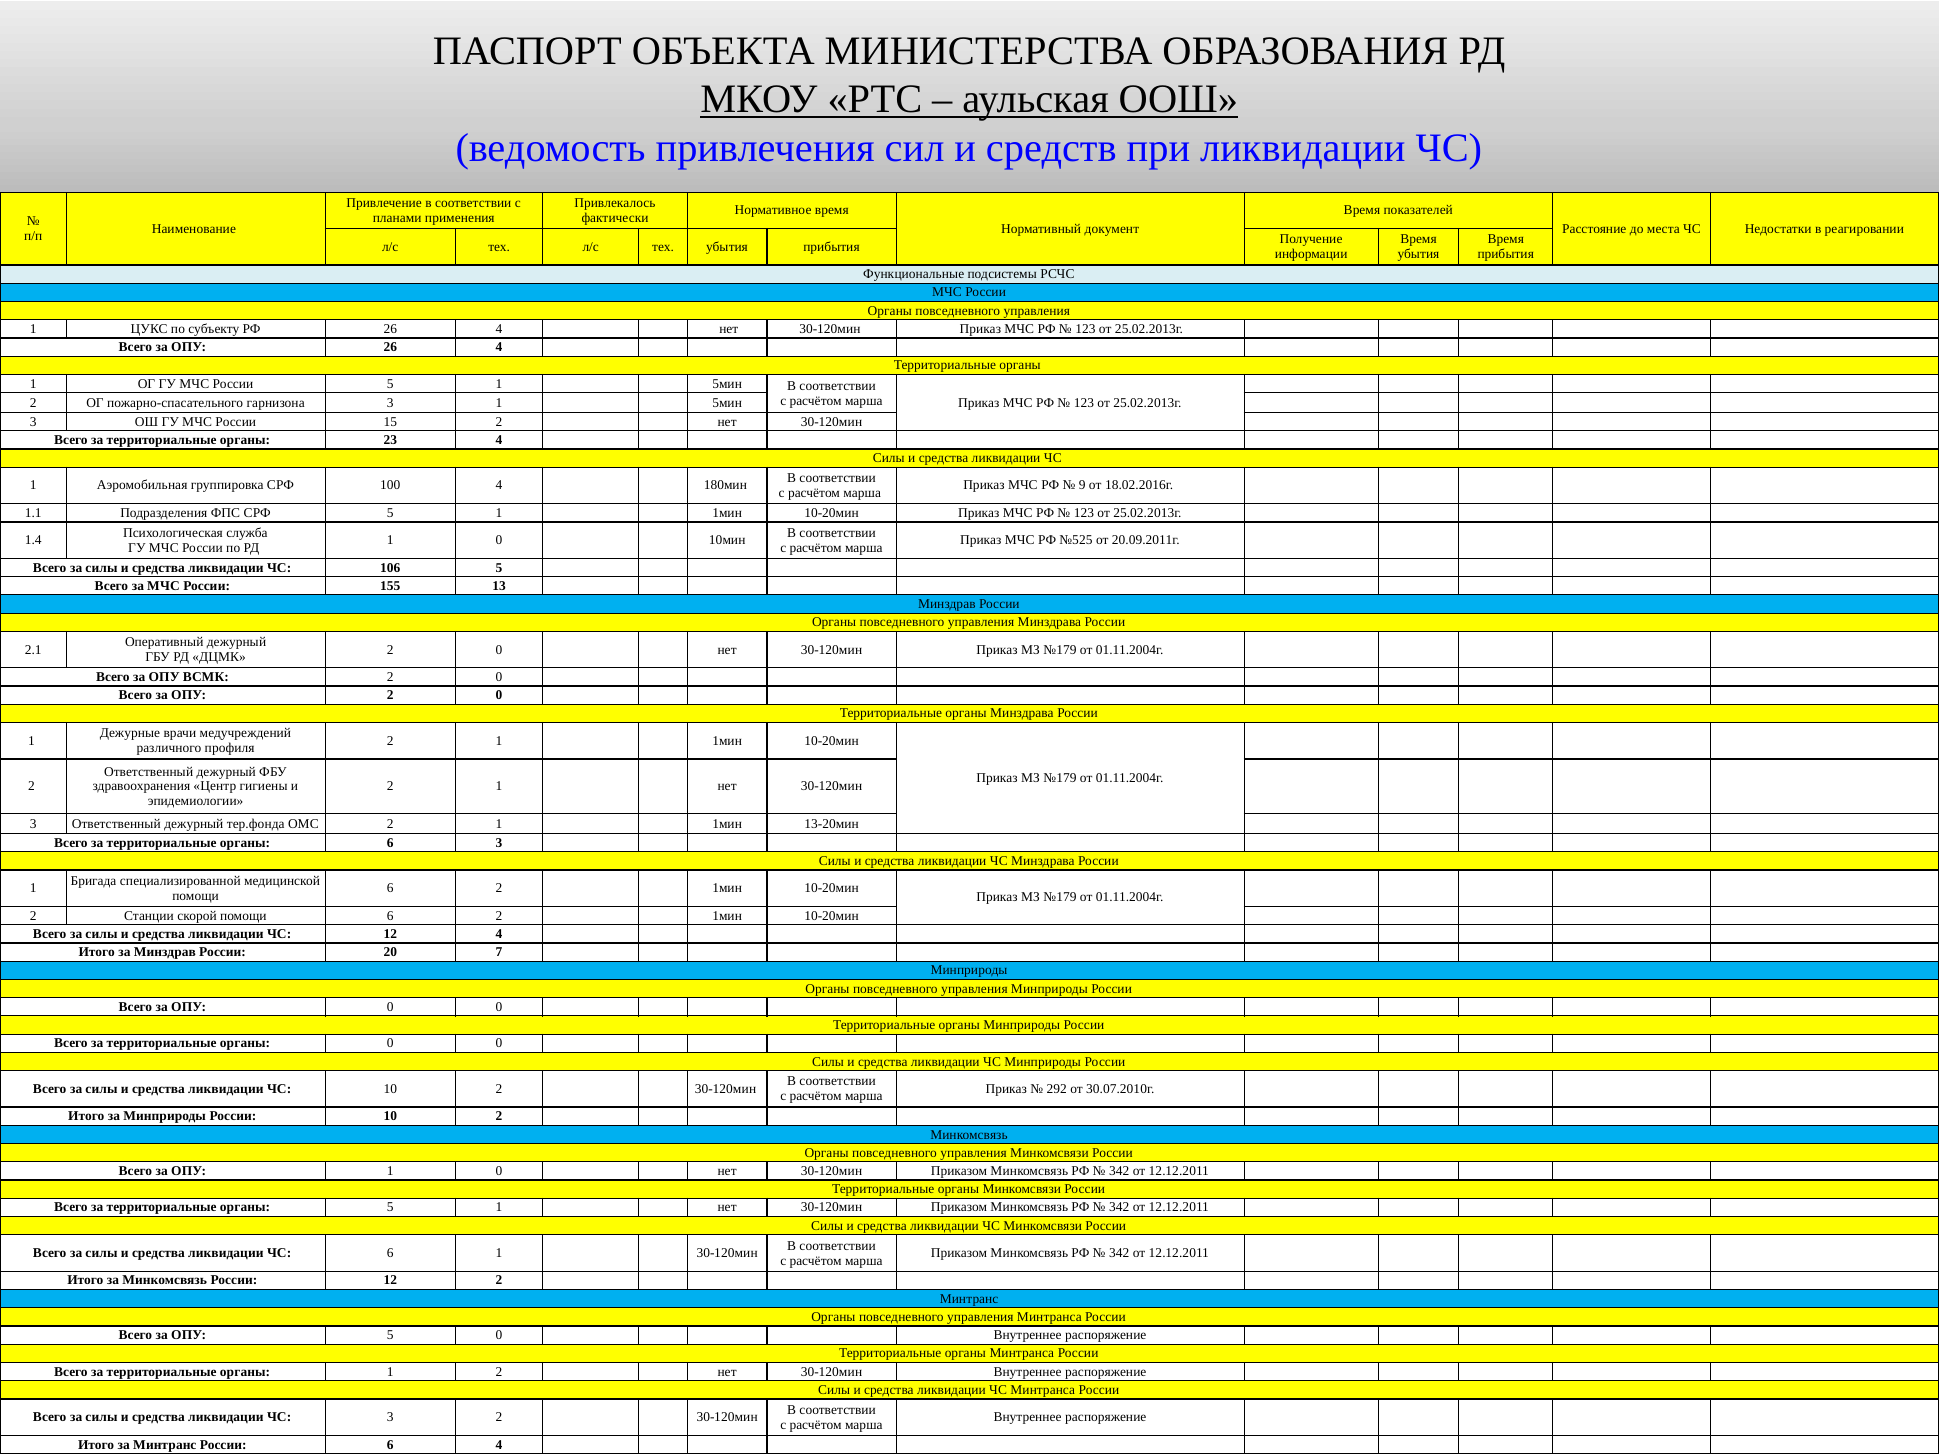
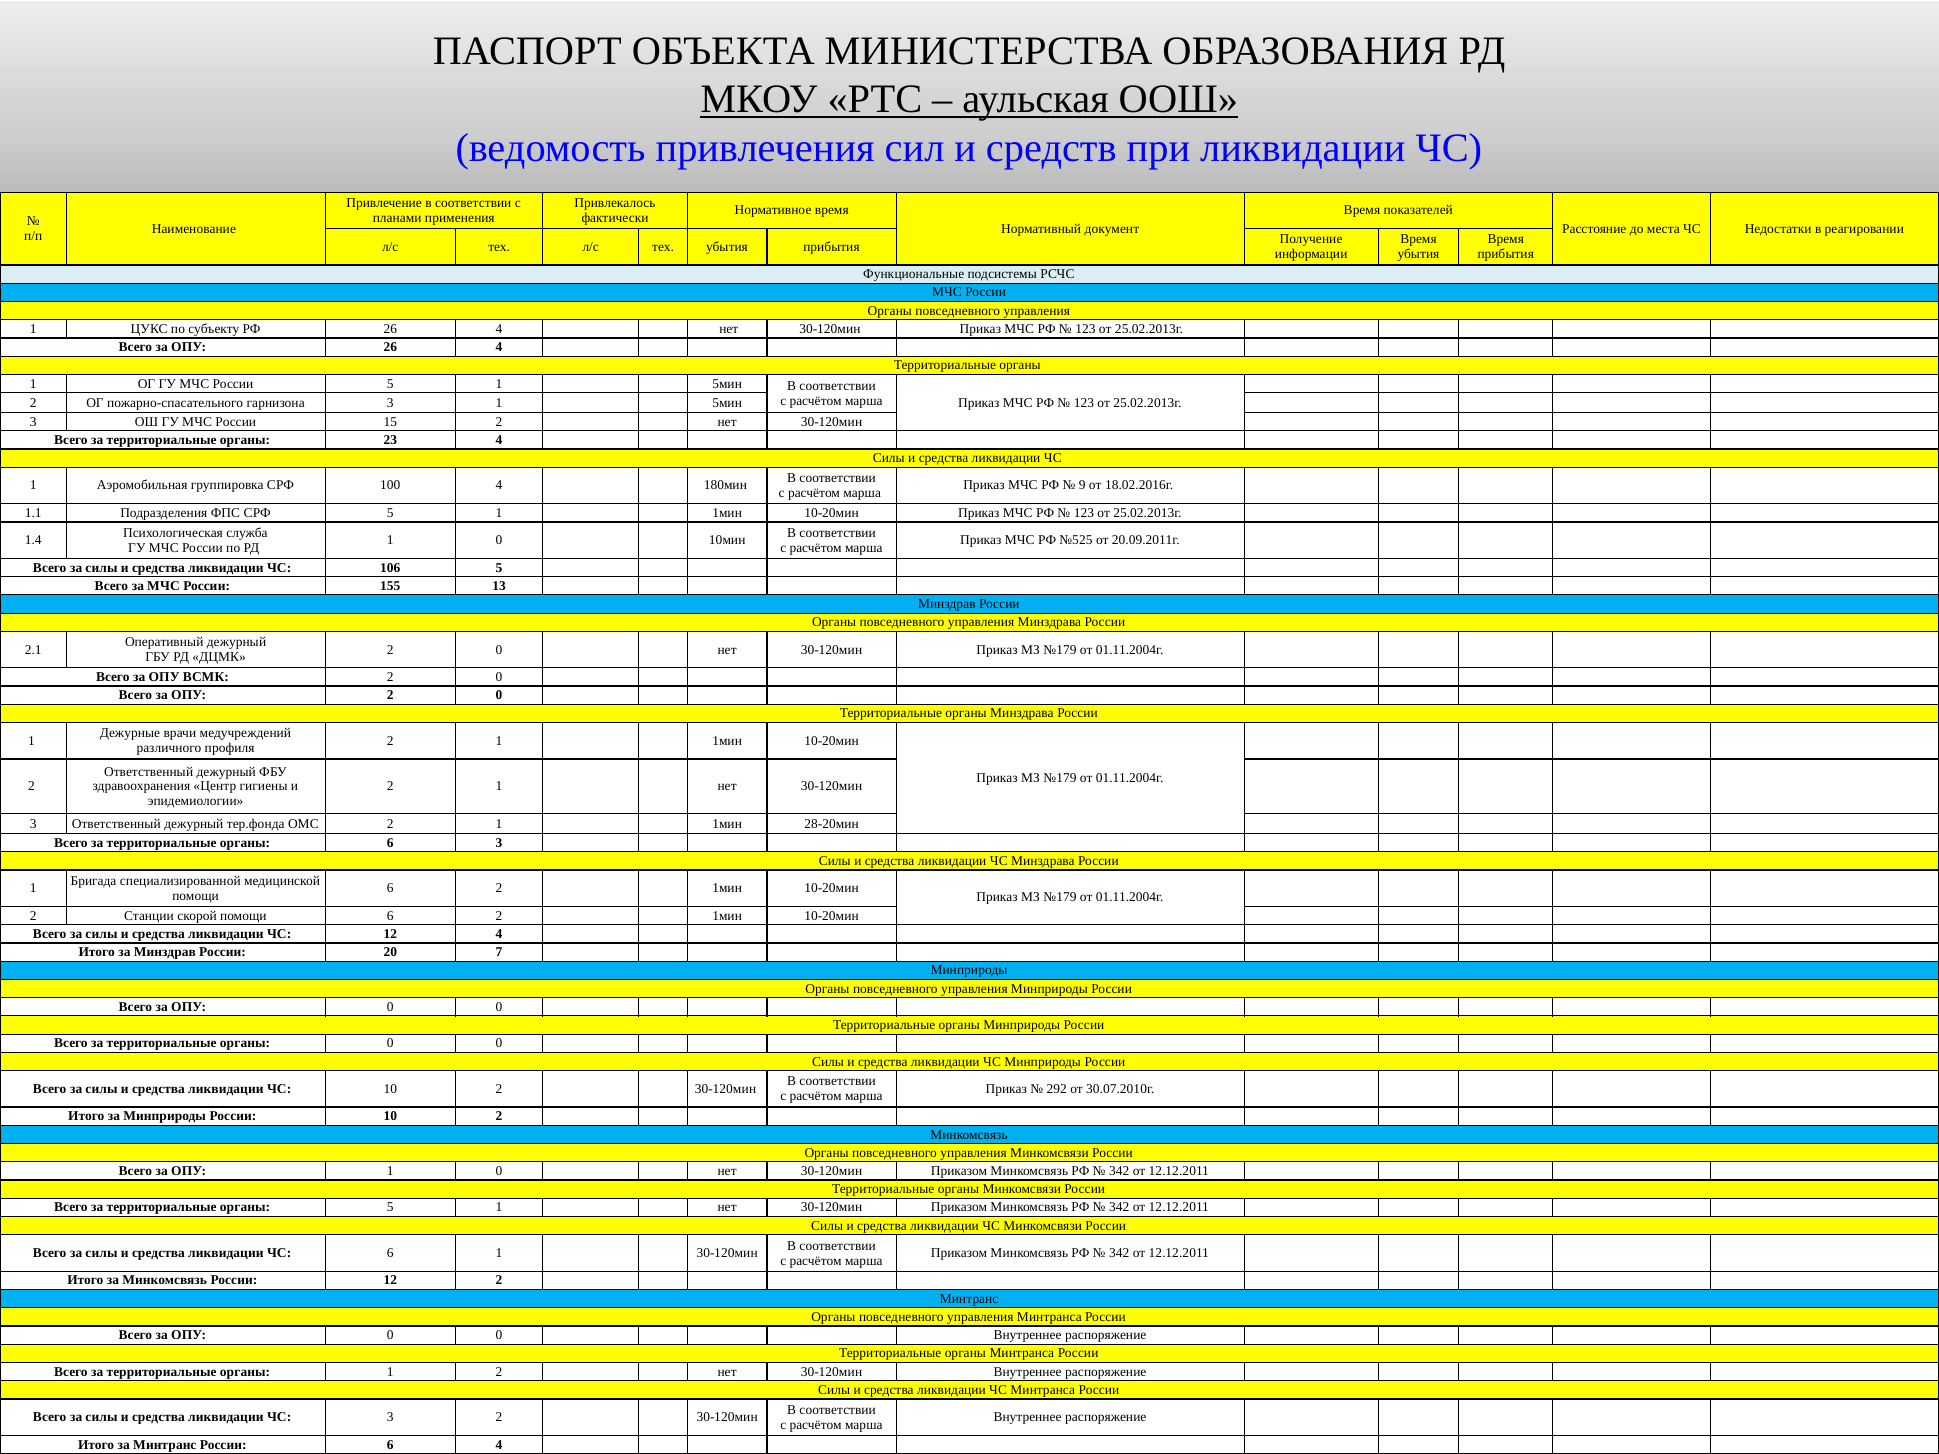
13-20мин: 13-20мин -> 28-20мин (832, 824)
5: 5 -> 0 (390, 1335)
